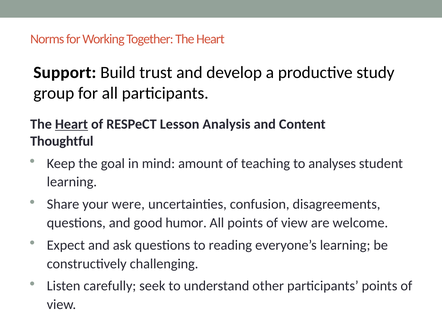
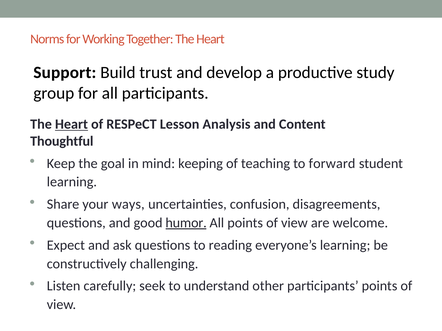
amount: amount -> keeping (201, 164)
analyses: analyses -> forward (332, 164)
were: were -> ways (128, 205)
humor underline: none -> present (186, 223)
